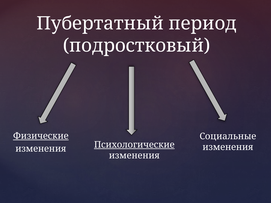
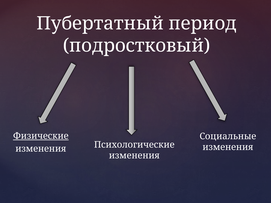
Психологические underline: present -> none (134, 145)
